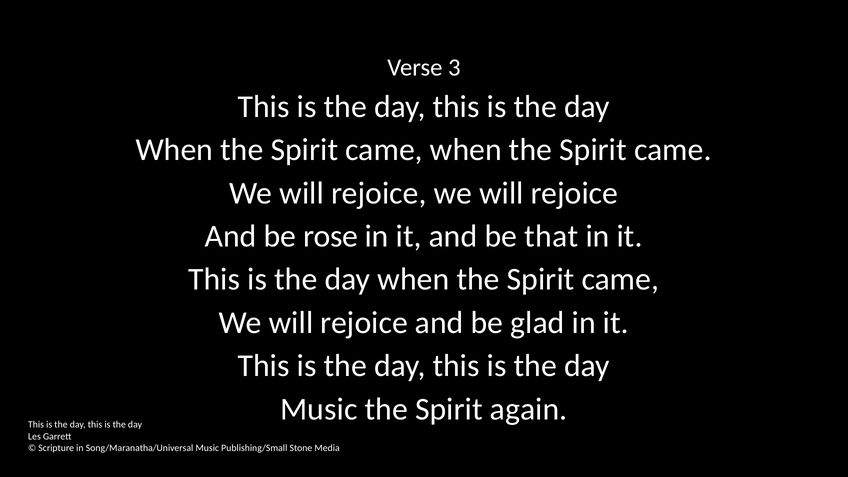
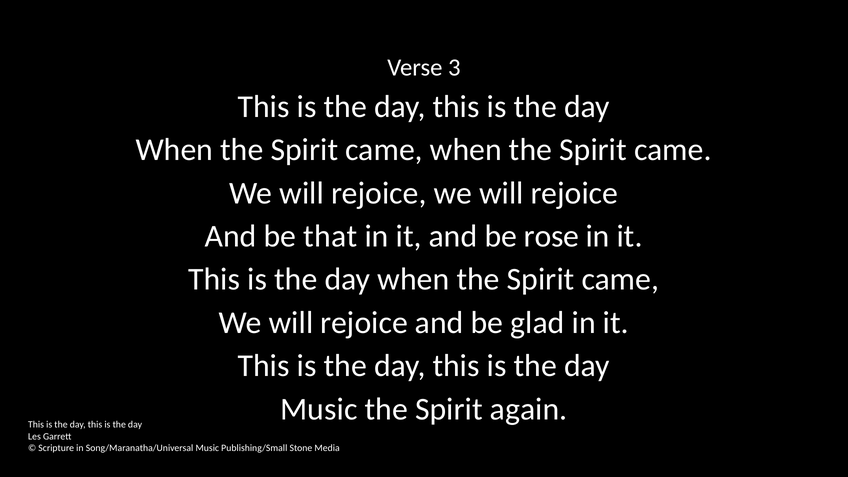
rose: rose -> that (330, 236)
that: that -> rose (551, 236)
